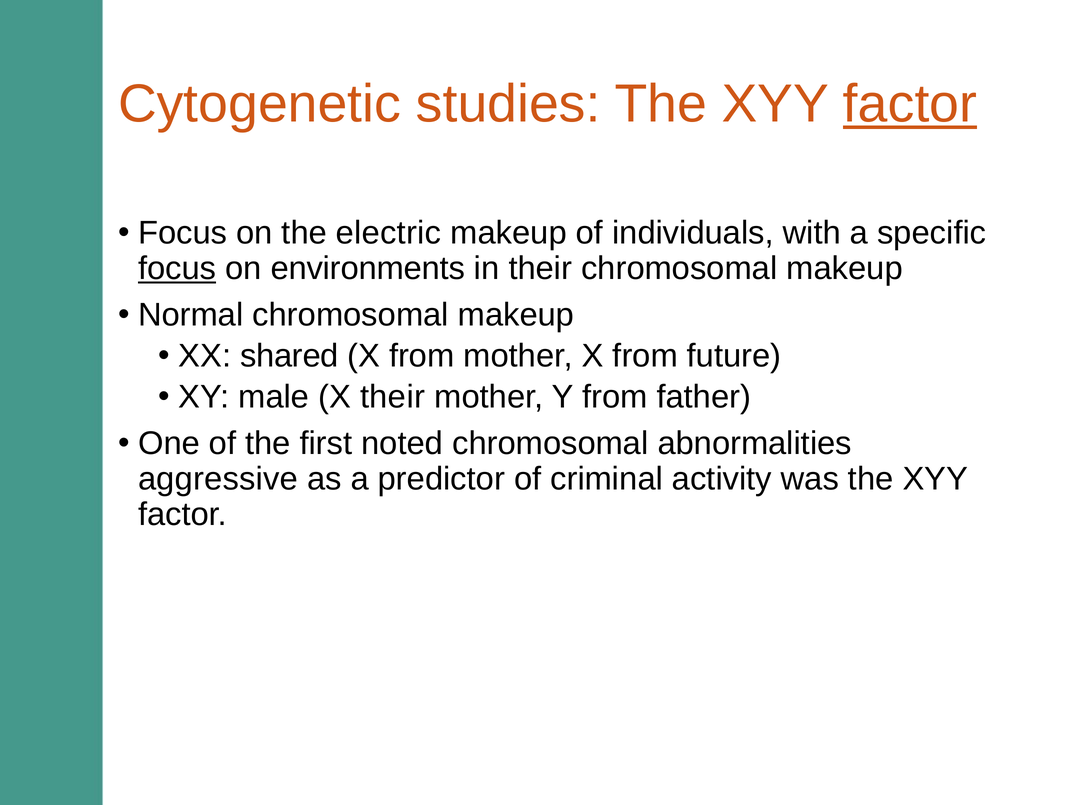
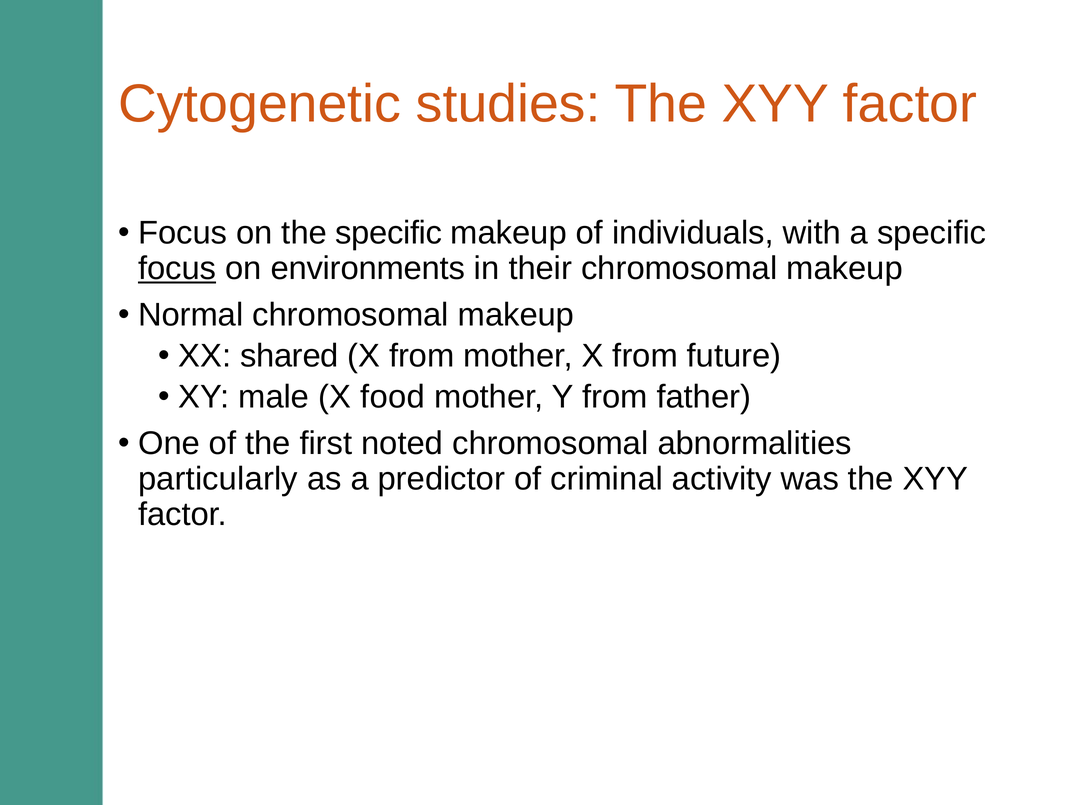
factor underline: present -> none (910, 104)
the electric: electric -> specific (389, 233)
X their: their -> food (393, 397)
aggressive: aggressive -> particularly (218, 479)
